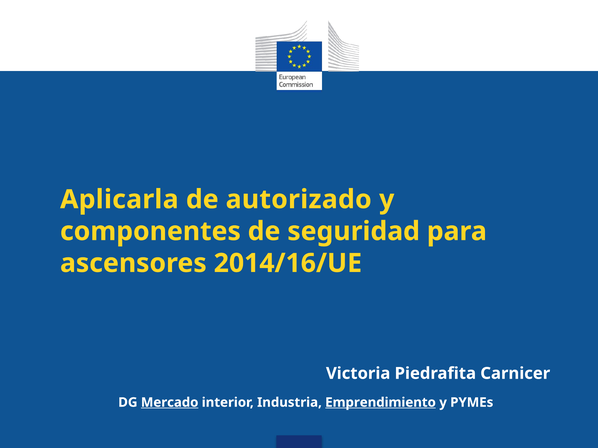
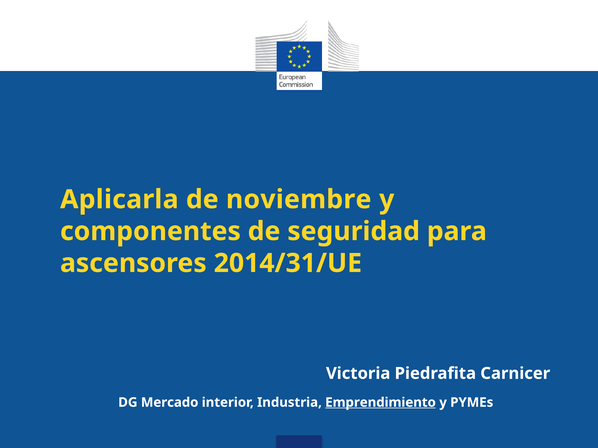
autorizado: autorizado -> noviembre (299, 200)
2014/16/UE: 2014/16/UE -> 2014/31/UE (288, 263)
Mercado underline: present -> none (170, 403)
